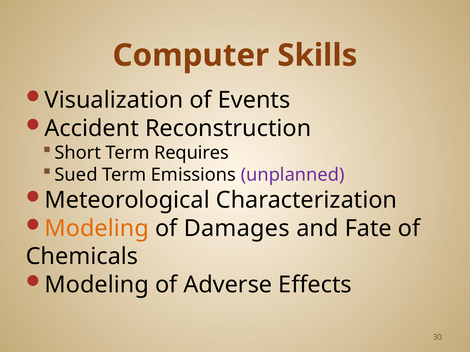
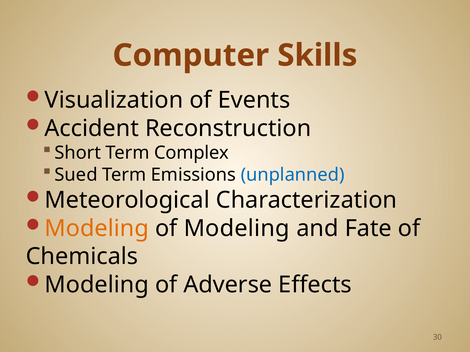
Requires: Requires -> Complex (192, 153)
unplanned colour: purple -> blue (293, 175)
of Damages: Damages -> Modeling (237, 229)
